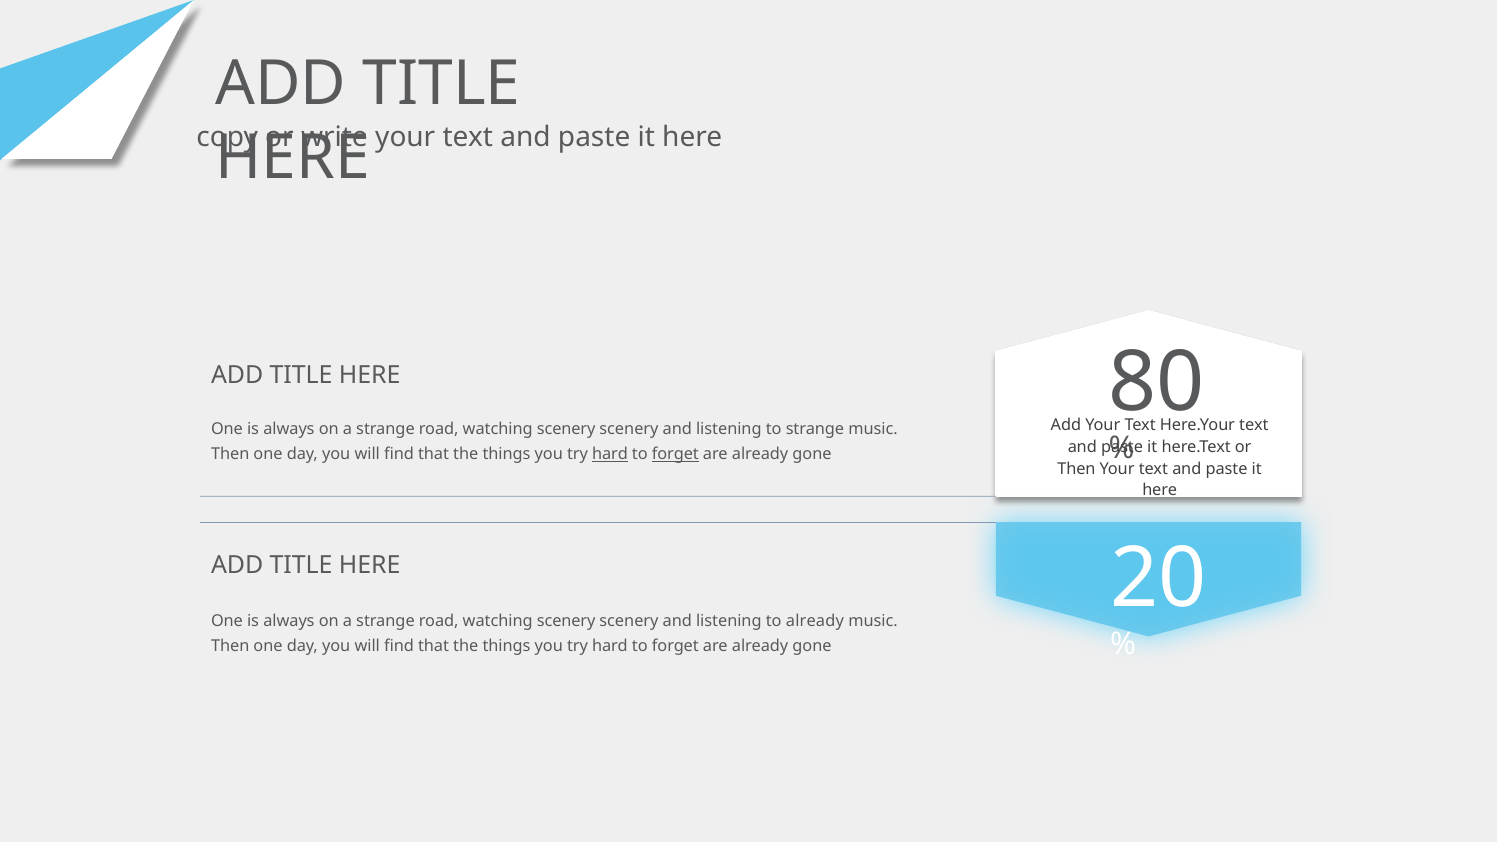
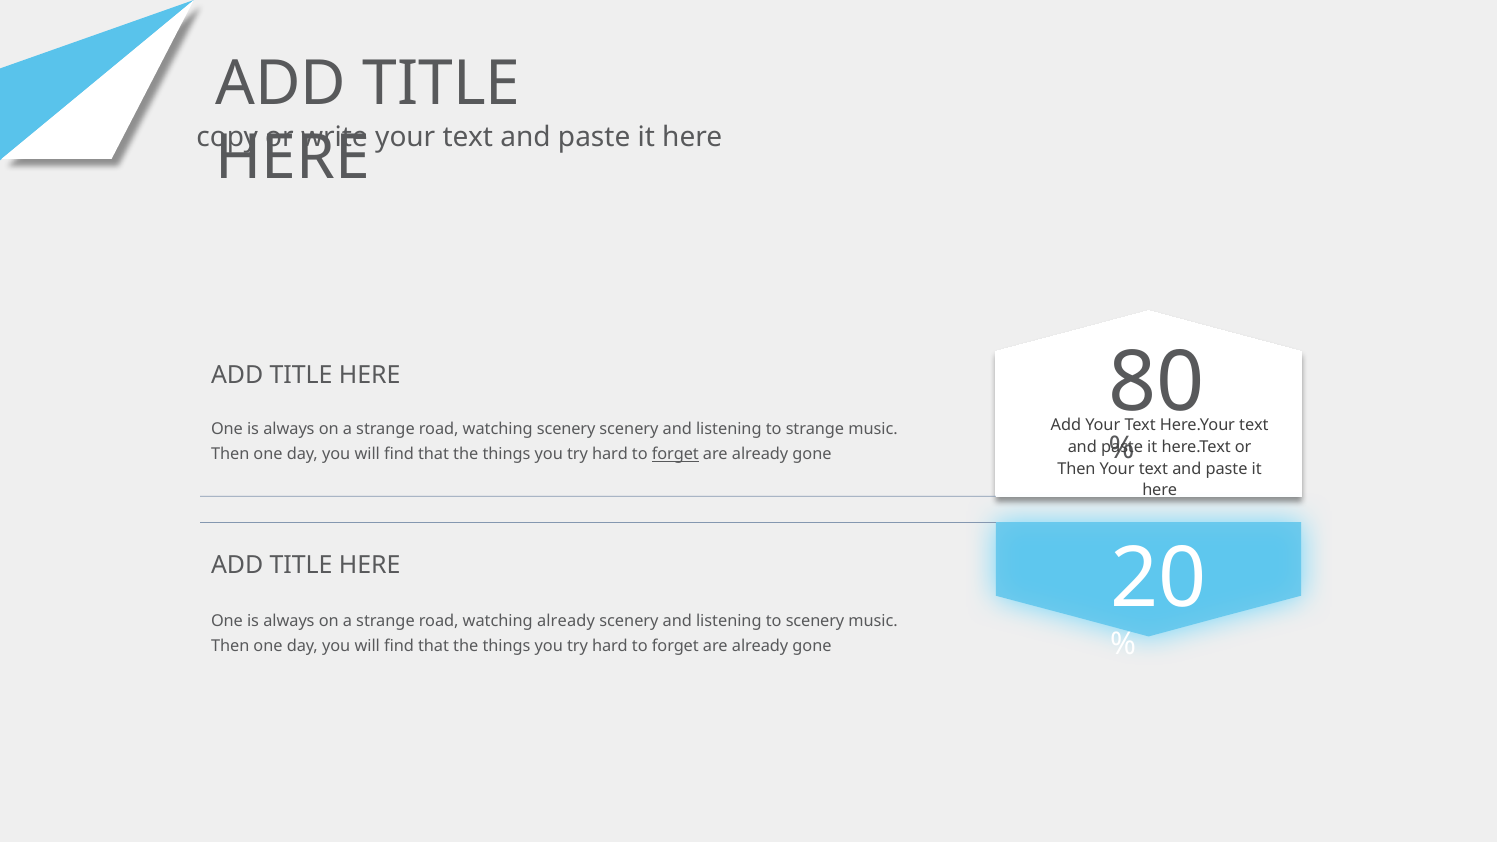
hard underline: present -> none (610, 454)
scenery: scenery -> already (566, 621)
to already: already -> scenery (815, 621)
